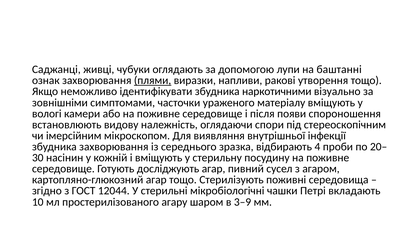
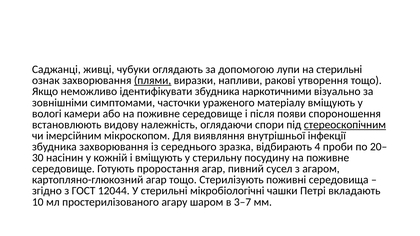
на баштанні: баштанні -> стерильні (339, 70)
стереоскопічним underline: none -> present (345, 125)
досліджують: досліджують -> проростання (168, 169)
3–9: 3–9 -> 3–7 (243, 202)
